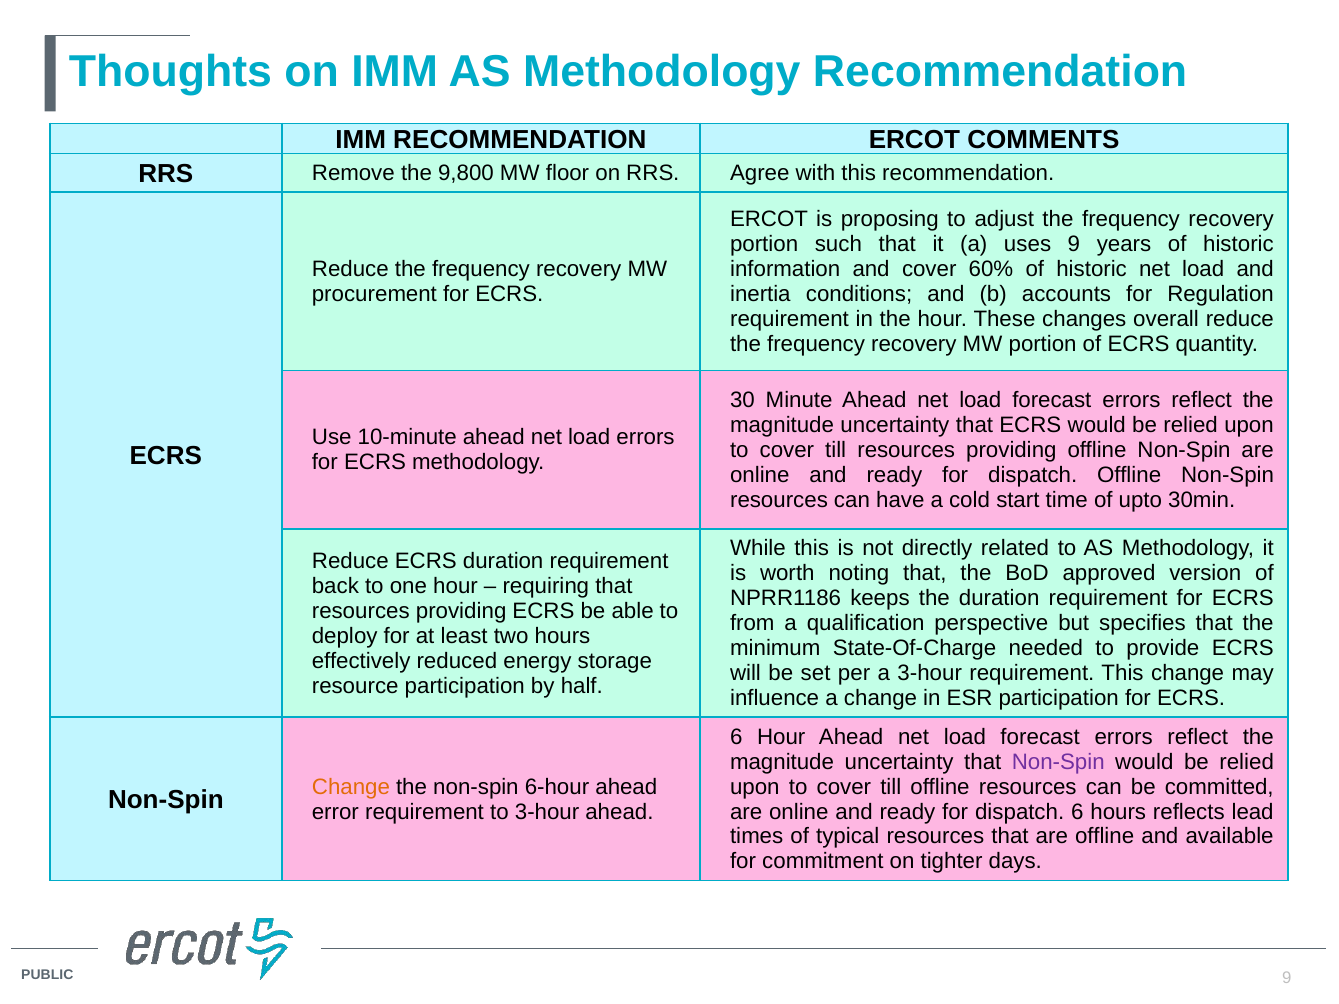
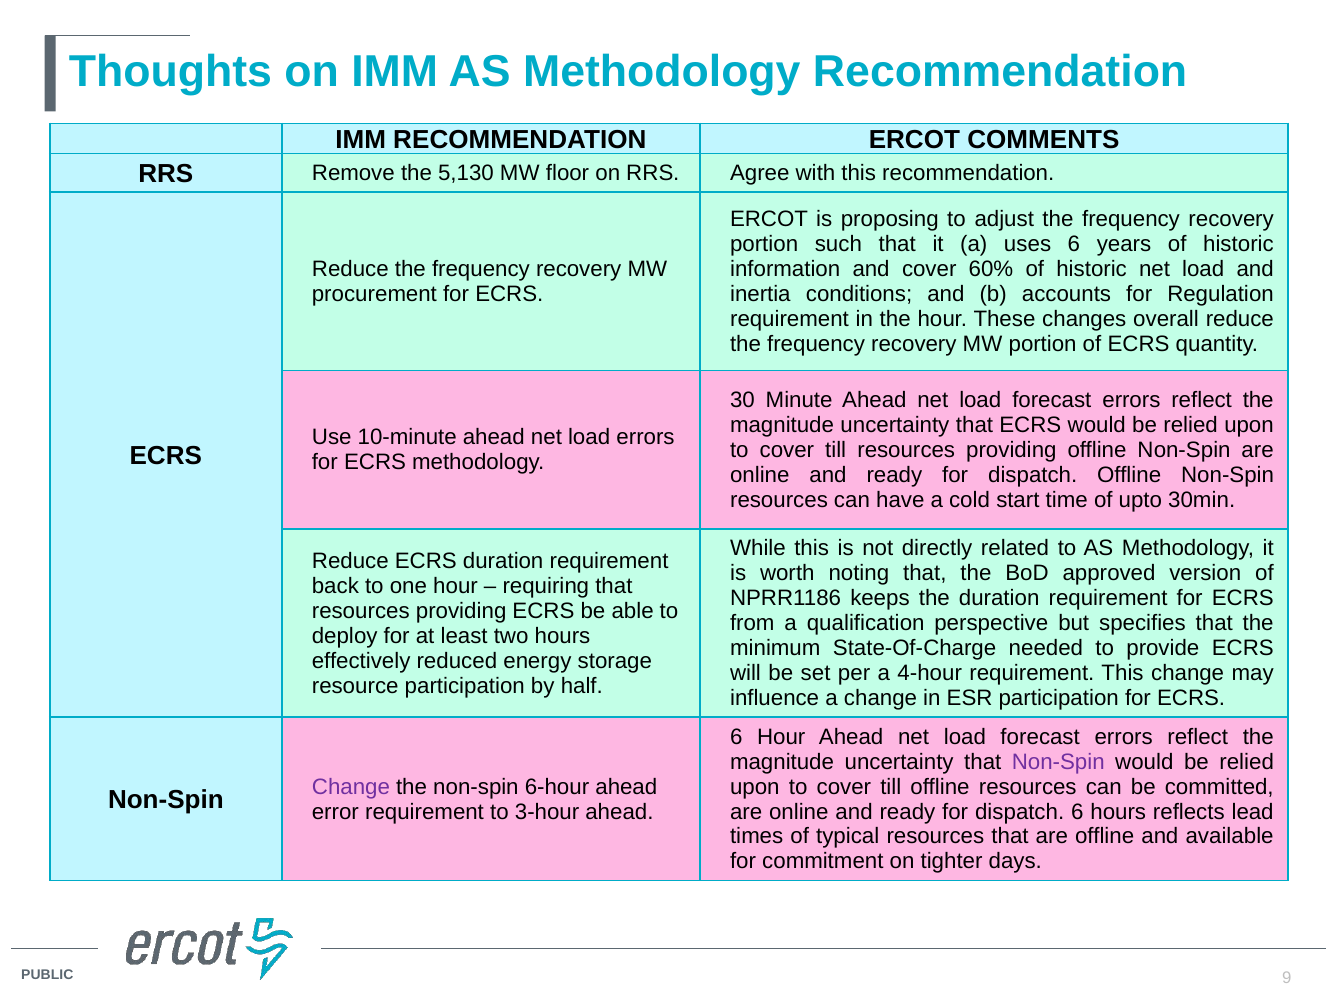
9,800: 9,800 -> 5,130 (466, 173)
uses 9: 9 -> 6 (1074, 244)
a 3-hour: 3-hour -> 4-hour (930, 673)
Change colour: orange -> purple (351, 787)
